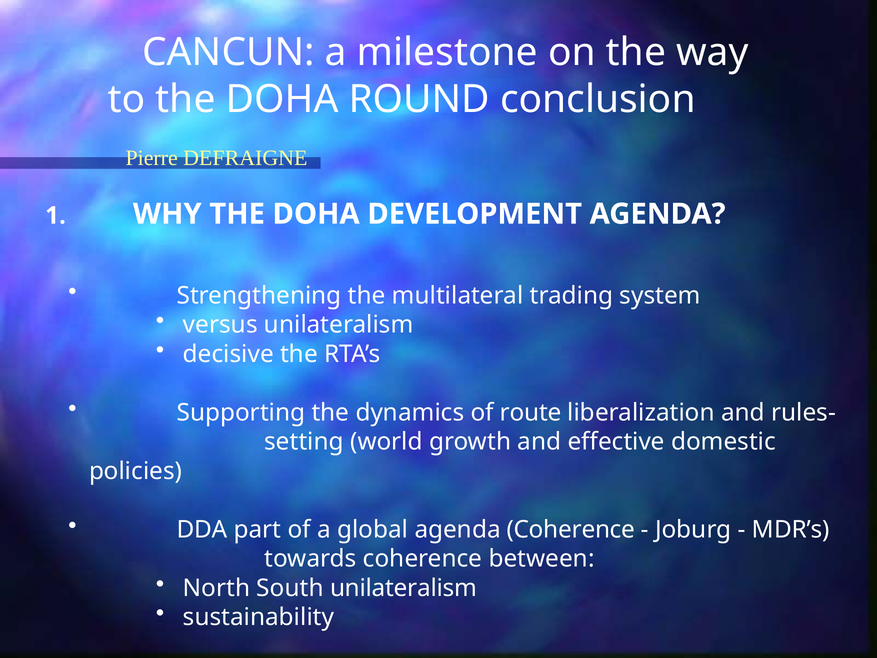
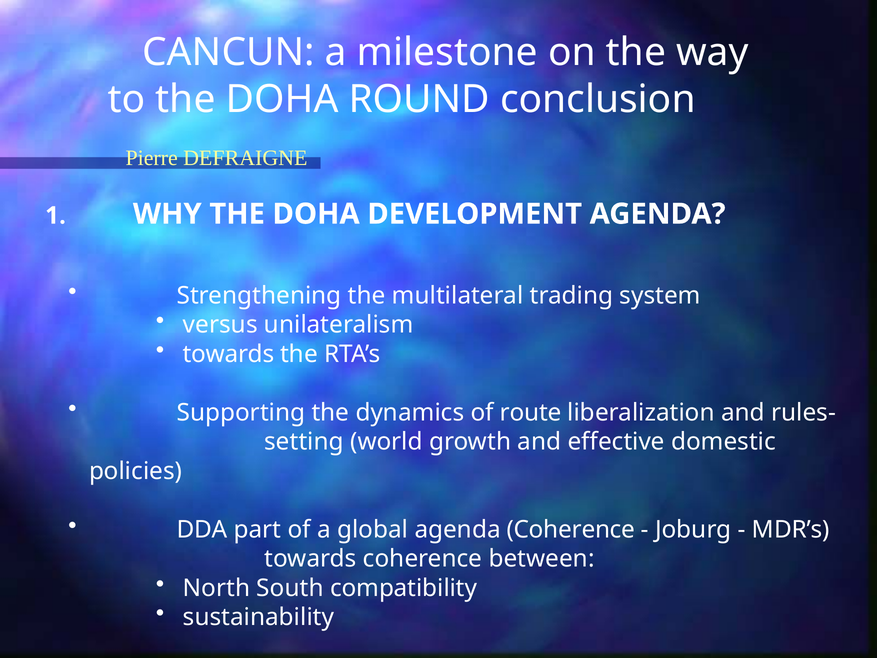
decisive: decisive -> towards (229, 354)
South unilateralism: unilateralism -> compatibility (404, 588)
